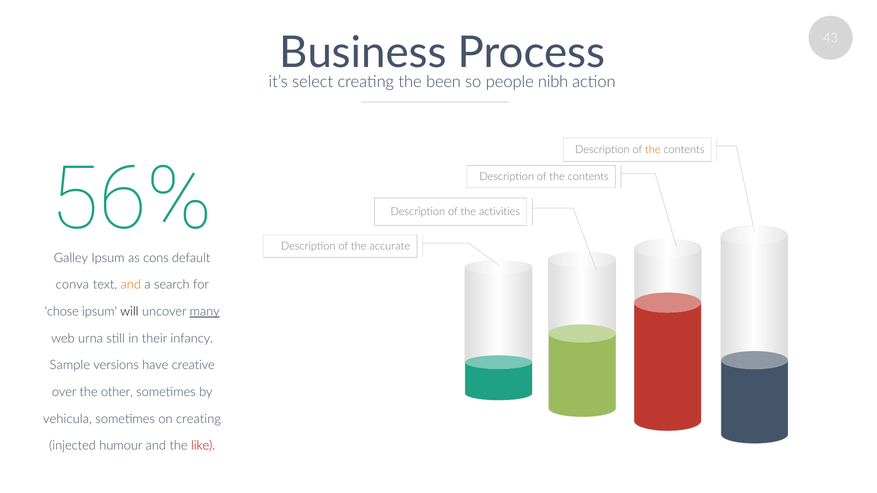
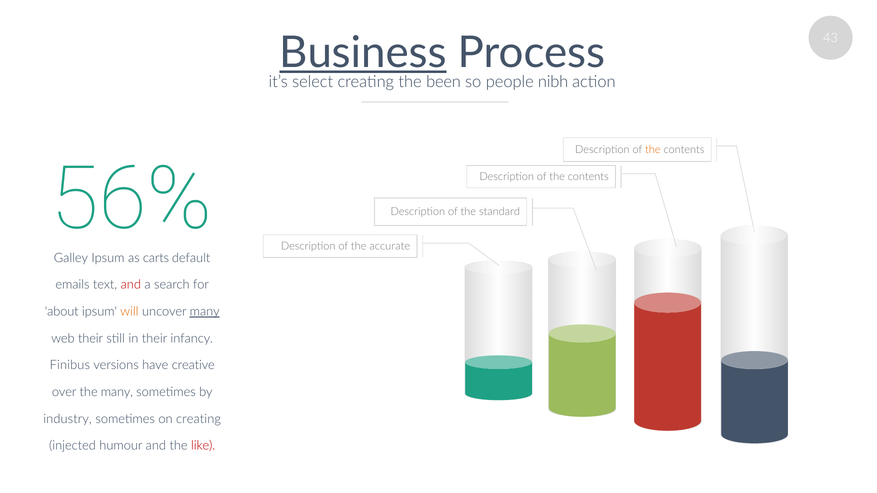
Business underline: none -> present (363, 53)
activities: activities -> standard (499, 212)
cons: cons -> carts (156, 258)
conva: conva -> emails (72, 285)
and colour: orange -> red (131, 285)
chose: chose -> about (62, 312)
will colour: black -> orange (129, 312)
web urna: urna -> their (91, 339)
Sample: Sample -> Finibus (70, 365)
the other: other -> many (117, 392)
vehicula: vehicula -> industry (68, 419)
